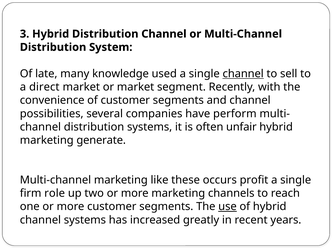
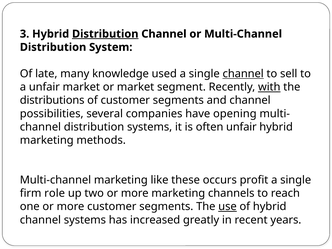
Distribution underline: none -> present (105, 34)
a direct: direct -> unfair (44, 87)
with underline: none -> present (269, 87)
convenience: convenience -> distributions (52, 100)
perform: perform -> opening (235, 114)
generate: generate -> methods (101, 140)
